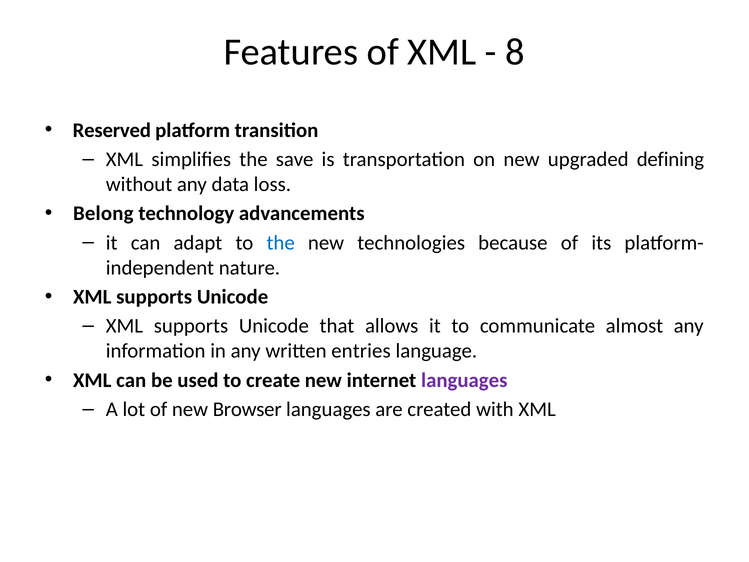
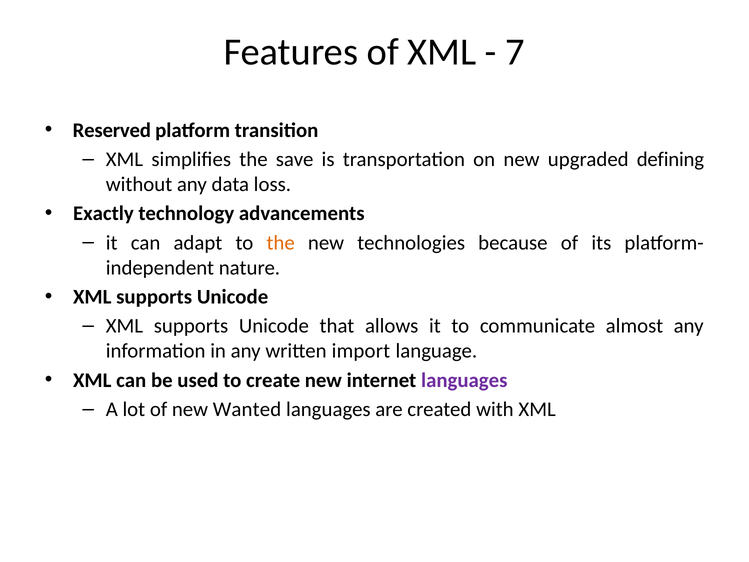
8: 8 -> 7 (515, 52)
Belong: Belong -> Exactly (103, 213)
the colour: blue -> orange (281, 243)
entries: entries -> import (361, 351)
Browser: Browser -> Wanted (247, 409)
